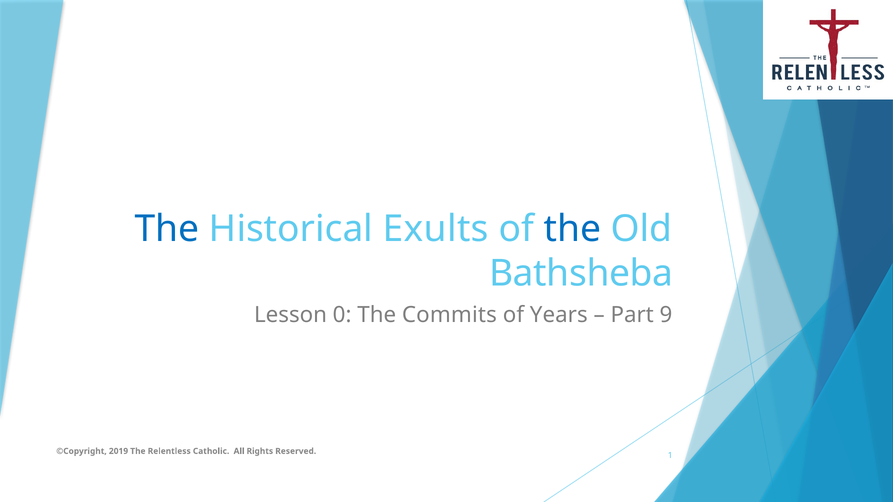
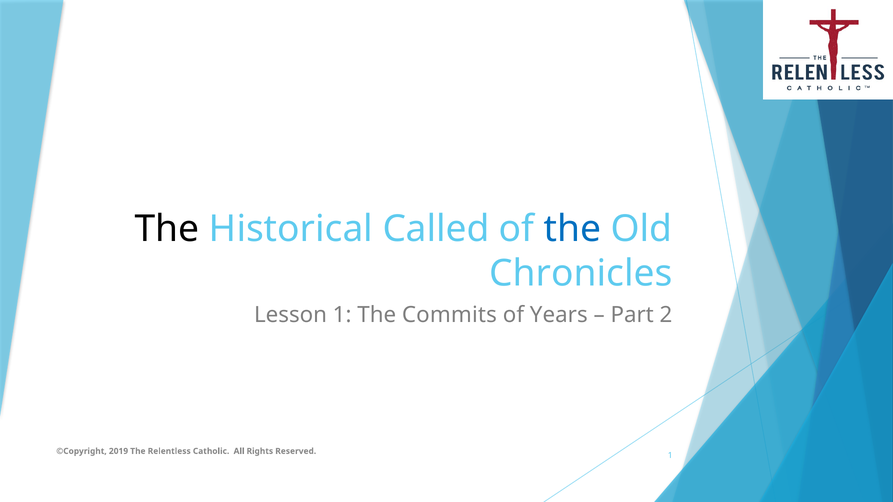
The colour: blue -> black (167, 229)
Exults: Exults -> Called (436, 229)
Bathsheba: Bathsheba -> Chronicles (581, 274)
Lesson 0: 0 -> 1 (342, 315)
9: 9 -> 2 (666, 315)
